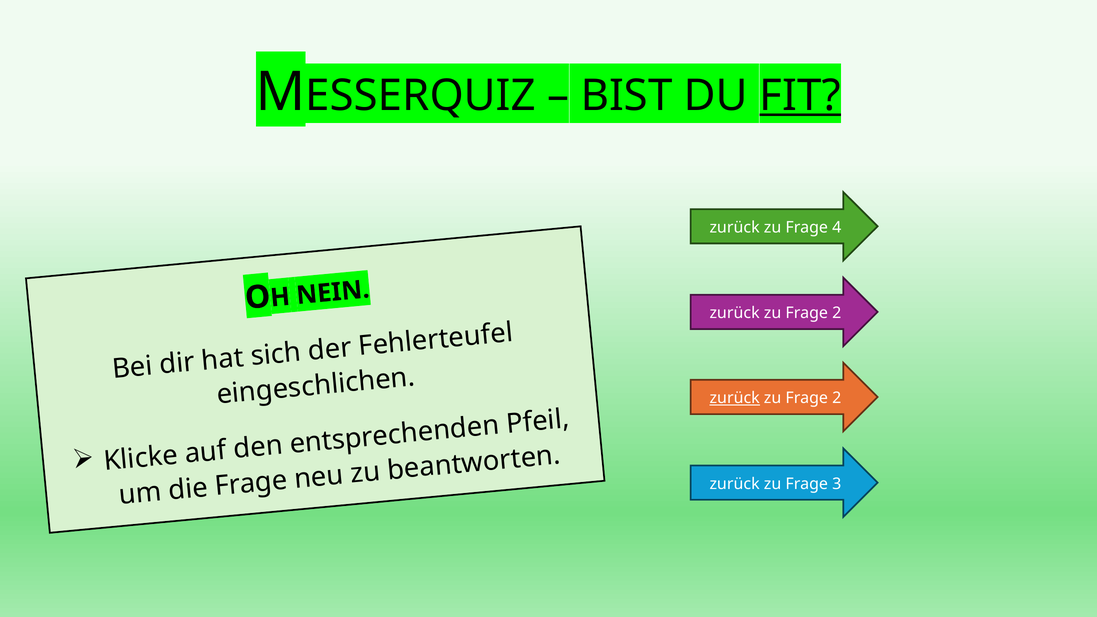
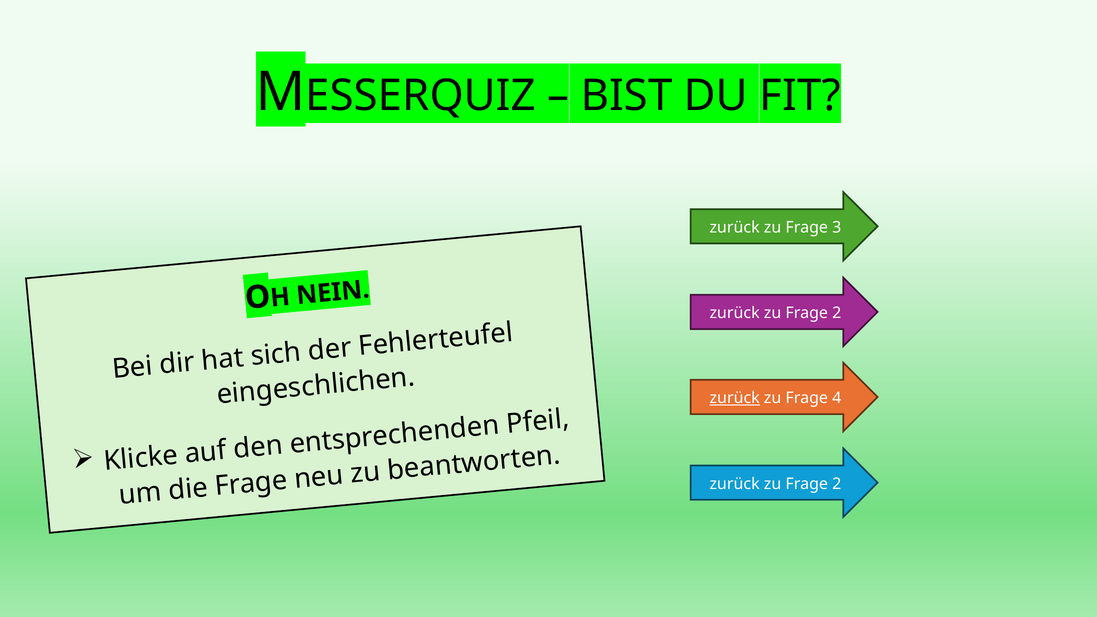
FIT underline: present -> none (800, 96)
4: 4 -> 3 (837, 227)
2: 2 -> 4 (837, 398)
3: 3 -> 2 (837, 484)
